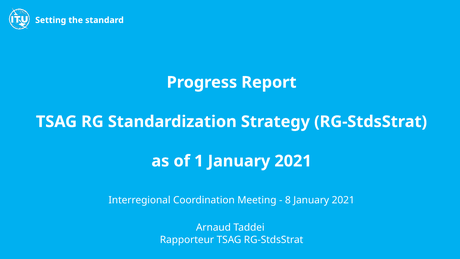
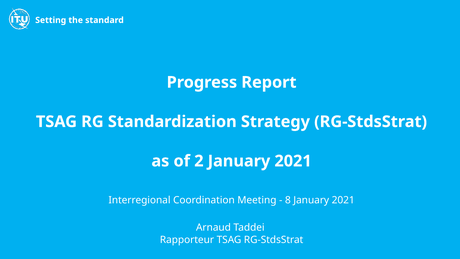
1: 1 -> 2 (199, 161)
